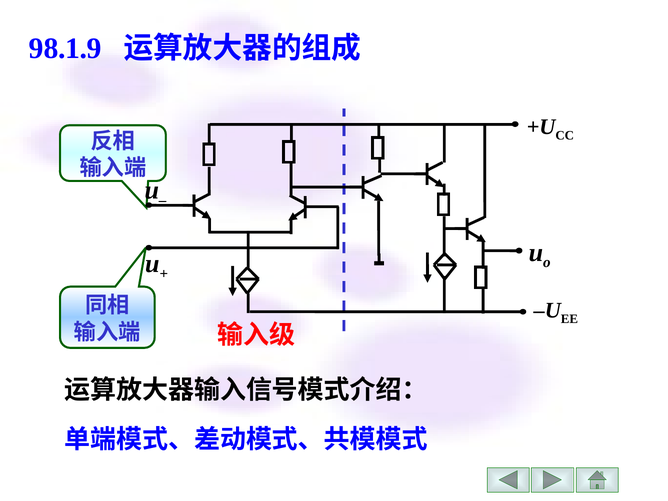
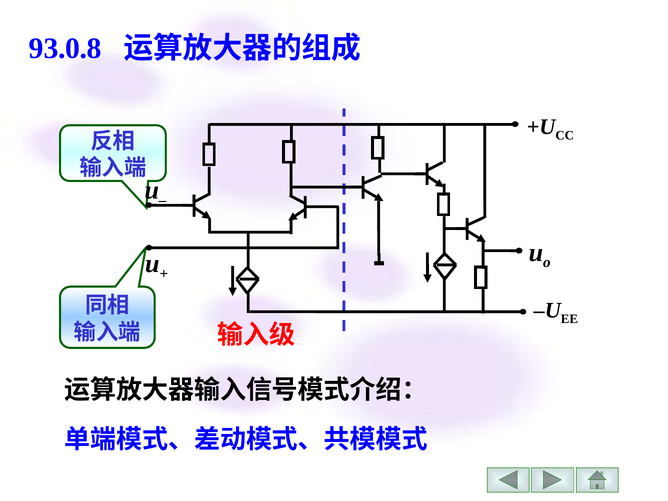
98.1.9: 98.1.9 -> 93.0.8 (65, 48)
